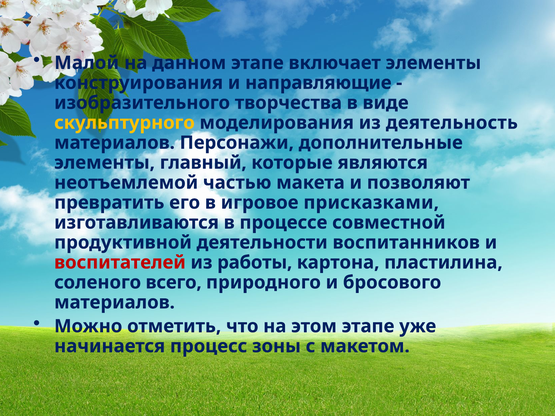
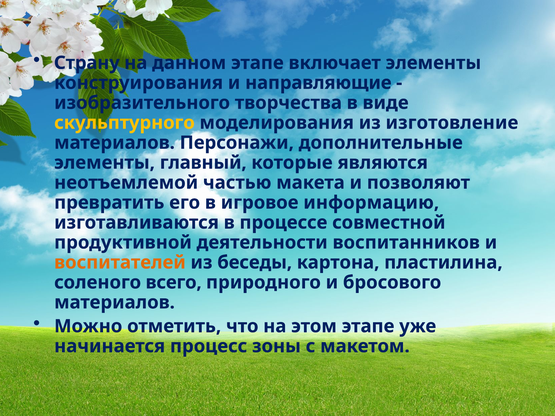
Малой: Малой -> Страну (87, 63)
деятельность: деятельность -> изготовление (452, 123)
присказками: присказками -> информацию (371, 203)
воспитателей colour: red -> orange (120, 263)
работы: работы -> беседы (255, 263)
